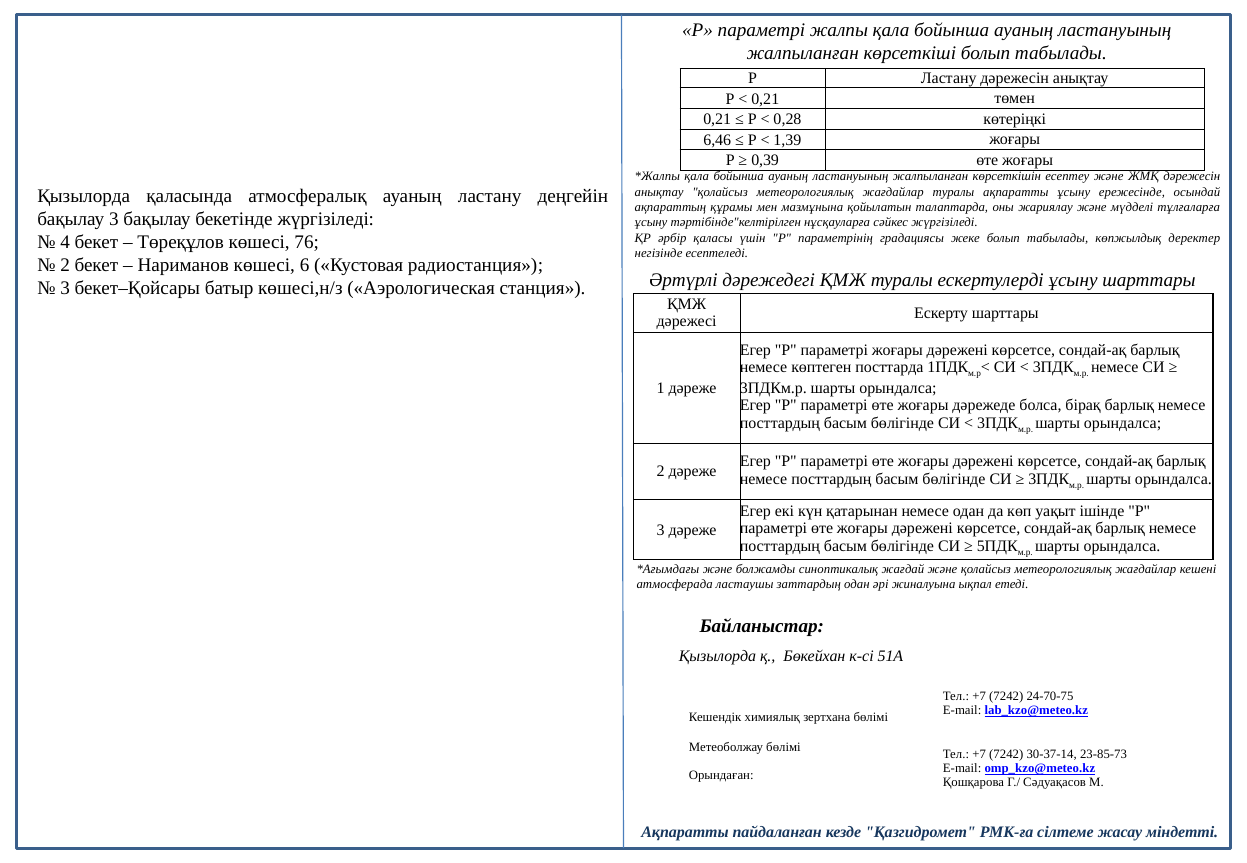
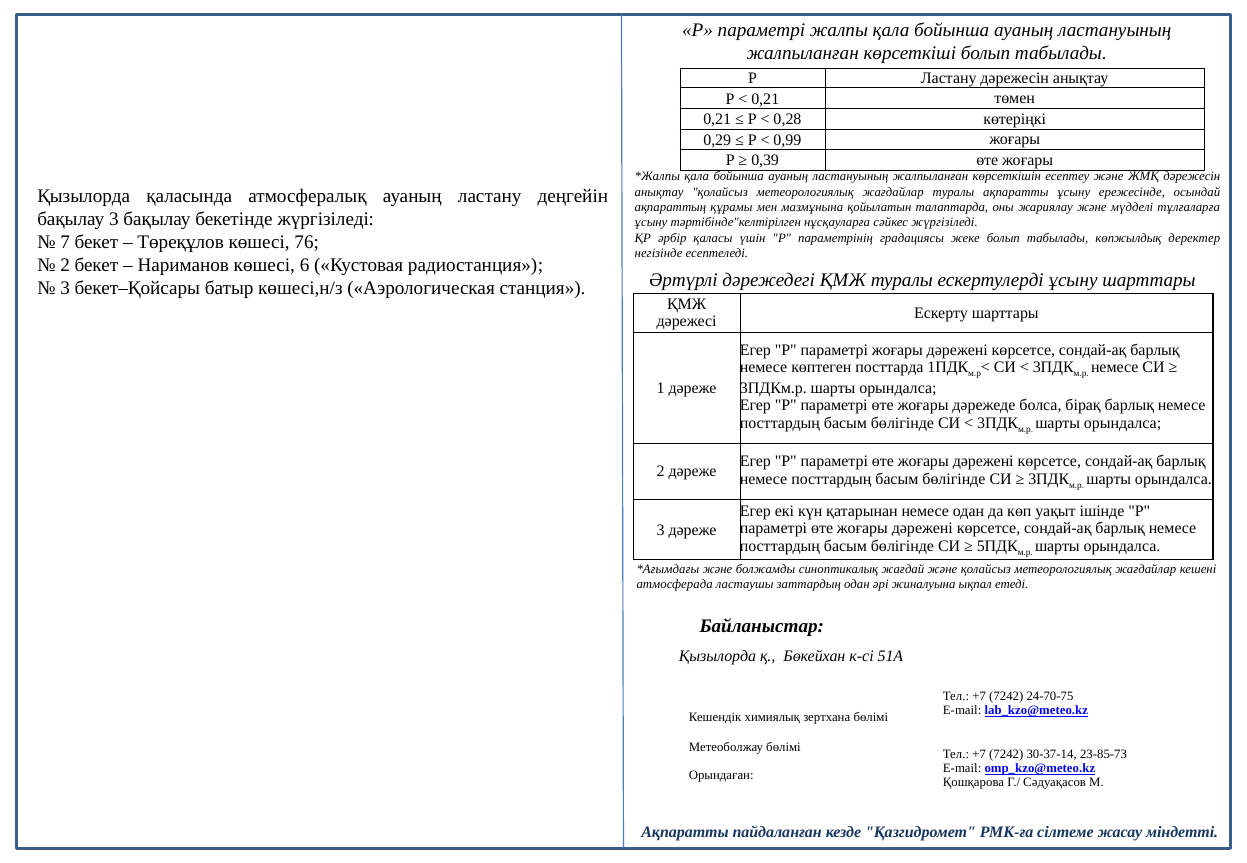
6,46: 6,46 -> 0,29 (717, 140)
1,39: 1,39 -> 0,99 (787, 140)
4: 4 -> 7 (65, 242)
